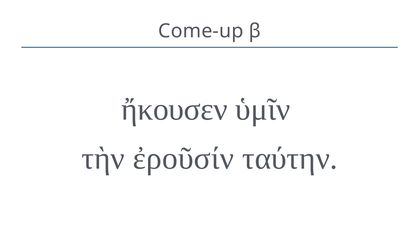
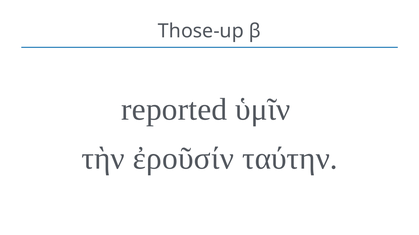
Come-up: Come-up -> Those-up (201, 31)
ἤκουσεν: ἤκουσεν -> reported (174, 110)
